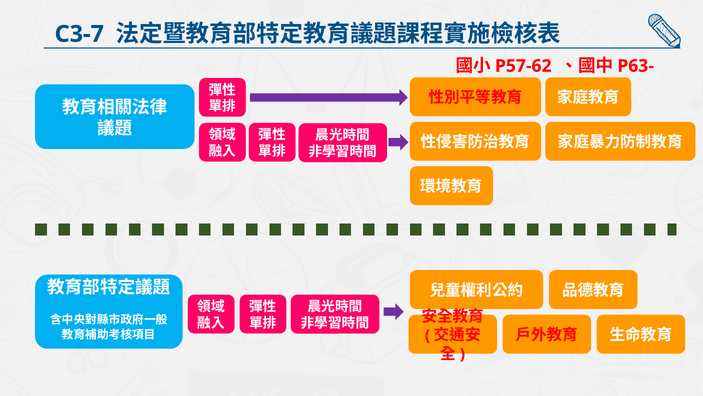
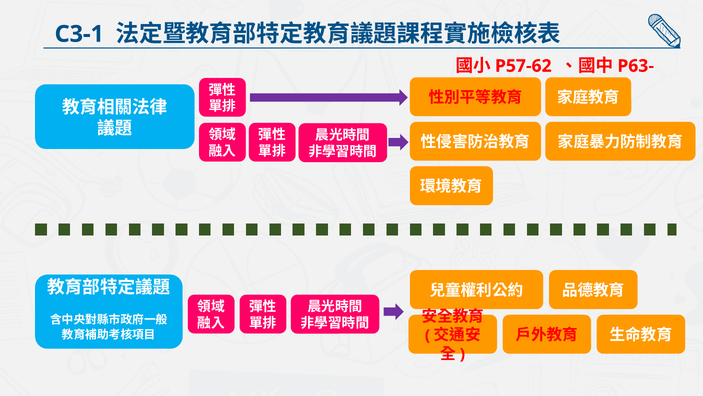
C3-7: C3-7 -> C3-1 (79, 34)
